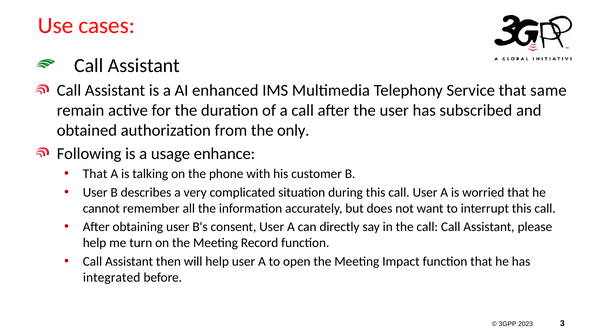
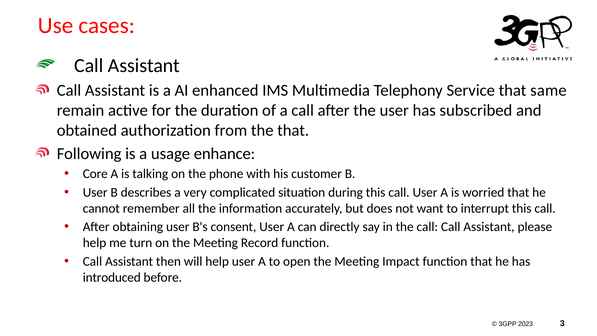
the only: only -> that (293, 130)
That: That -> Core (95, 174)
integrated: integrated -> introduced (112, 277)
